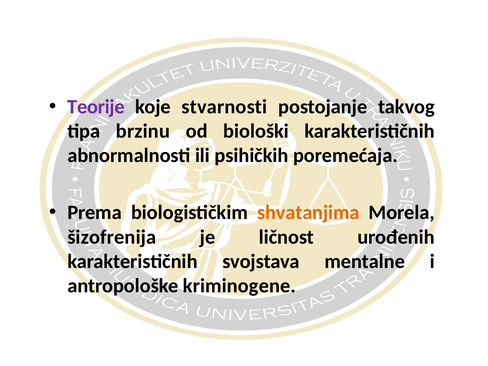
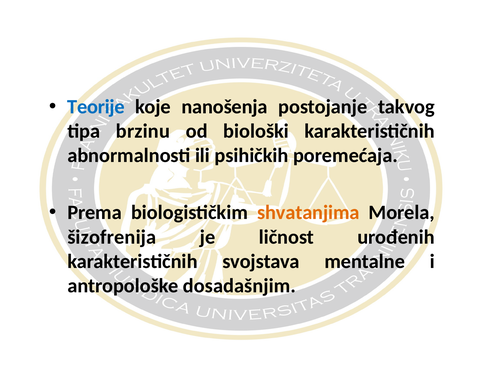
Teorije colour: purple -> blue (96, 107)
stvarnosti: stvarnosti -> nanošenja (225, 107)
kriminogene: kriminogene -> dosadašnjim (239, 286)
